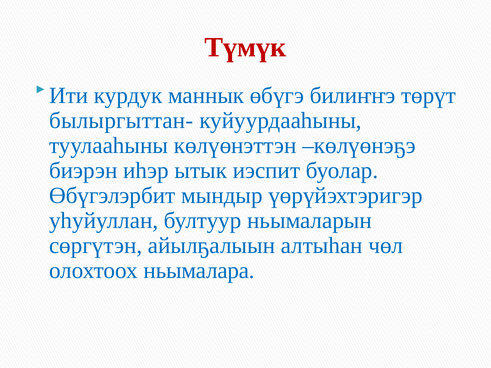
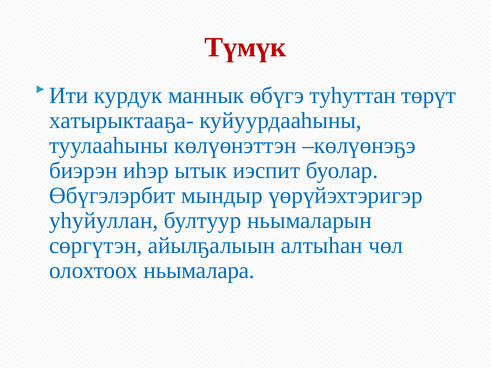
билиҥҥэ: билиҥҥэ -> туһуттан (353, 96)
былыргыттан-: былыргыттан- -> хатырыктааҕа- (121, 121)
